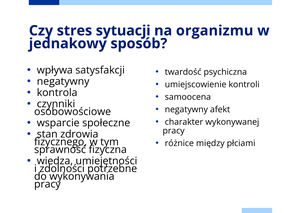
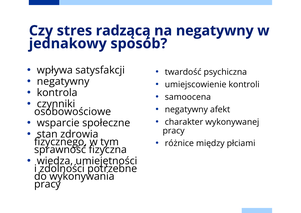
sytuacji: sytuacji -> radzącą (123, 31)
na organizmu: organizmu -> negatywny (215, 31)
